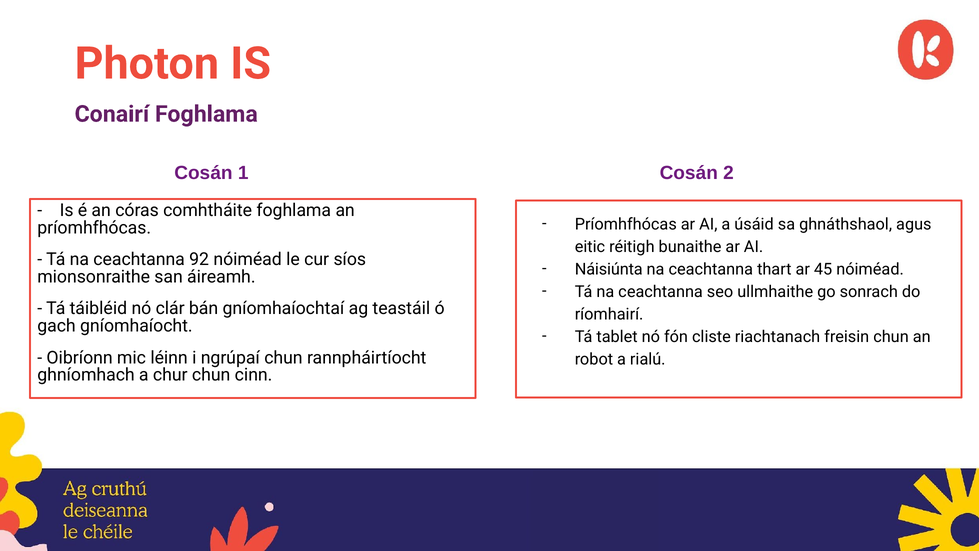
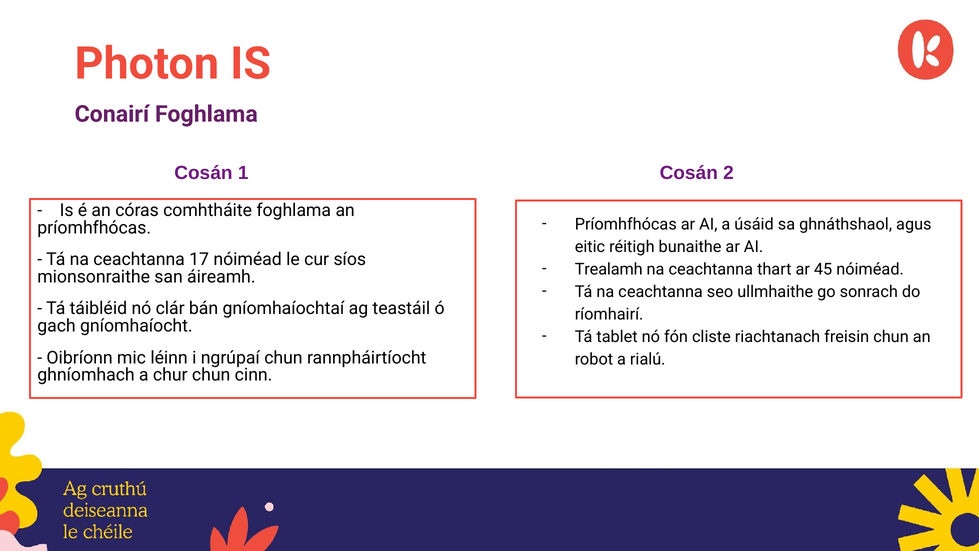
92: 92 -> 17 (199, 259)
Náisiúnta: Náisiúnta -> Trealamh (609, 269)
